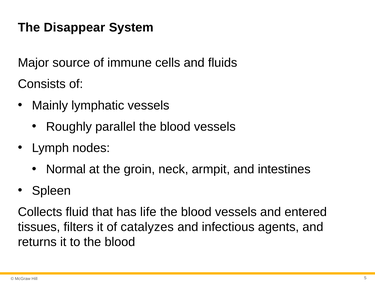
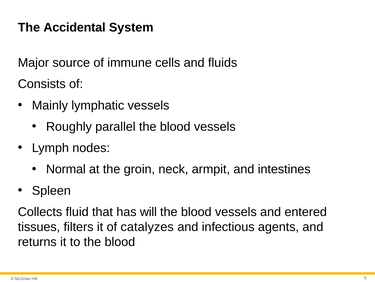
Disappear: Disappear -> Accidental (75, 27)
life: life -> will (148, 211)
